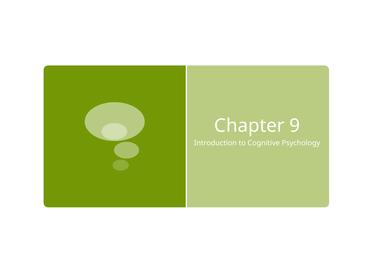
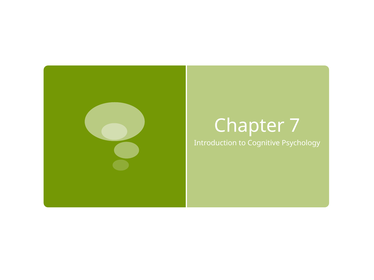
9: 9 -> 7 (295, 126)
